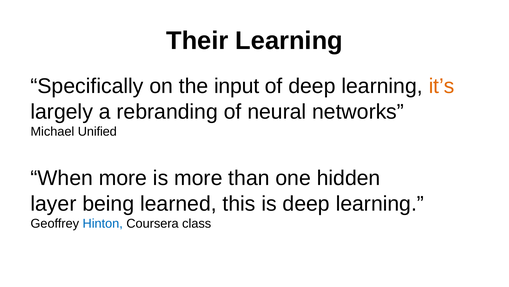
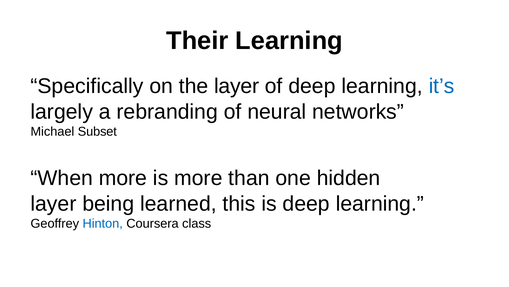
the input: input -> layer (237, 86)
it’s colour: orange -> blue (441, 86)
Unified: Unified -> Subset (97, 131)
